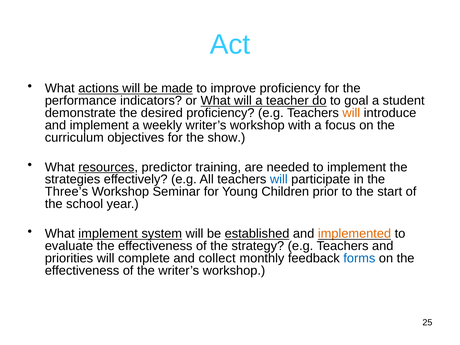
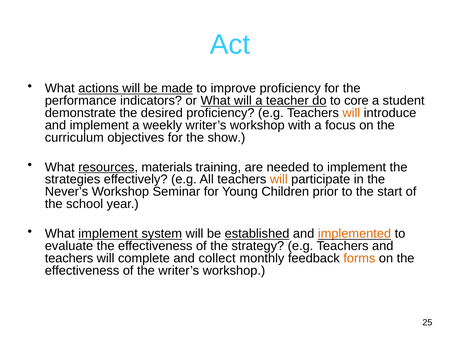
goal: goal -> core (356, 101)
predictor: predictor -> materials (167, 167)
will colour: blue -> orange (279, 179)
Three’s: Three’s -> Never’s (67, 192)
priorities: priorities -> teachers (69, 258)
forms colour: blue -> orange (359, 258)
